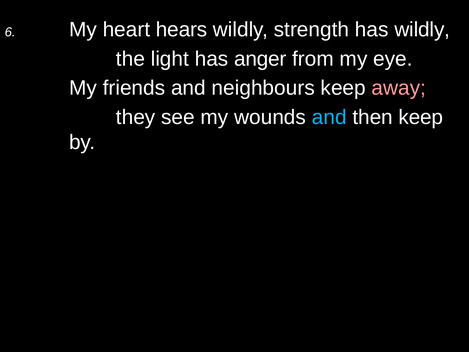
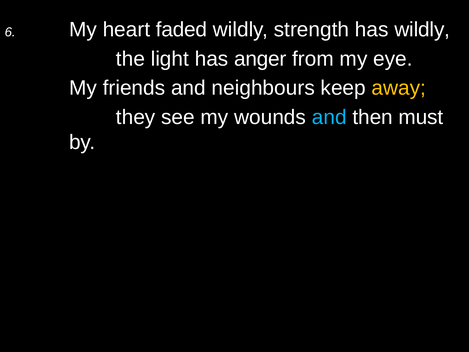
hears: hears -> faded (182, 30)
away colour: pink -> yellow (399, 88)
then keep: keep -> must (421, 117)
